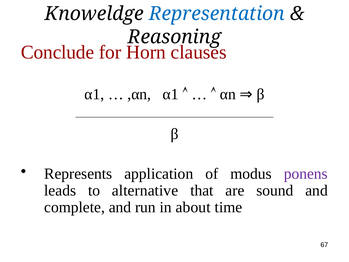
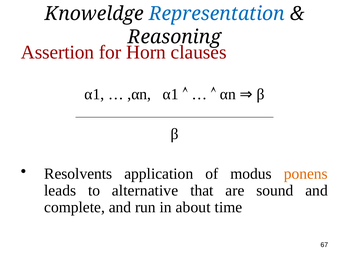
Conclude: Conclude -> Assertion (58, 52)
Represents: Represents -> Resolvents (78, 174)
ponens colour: purple -> orange (306, 174)
